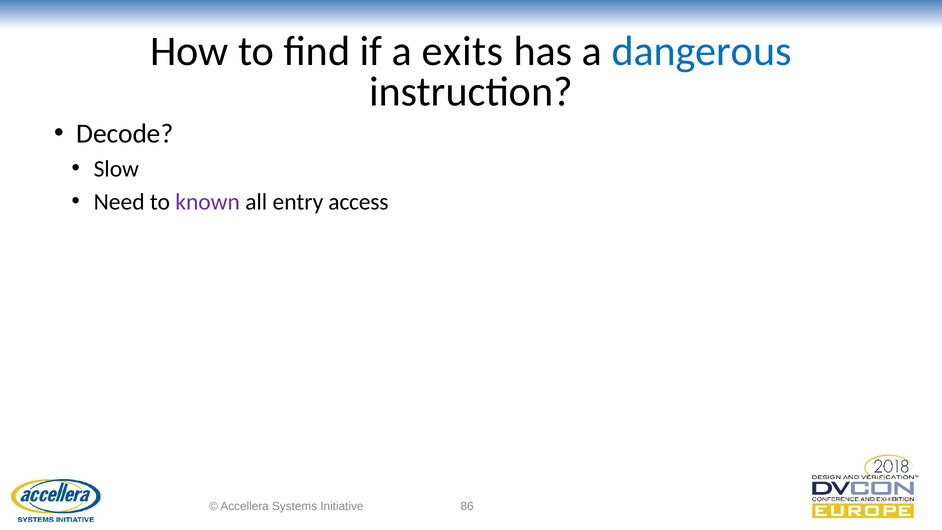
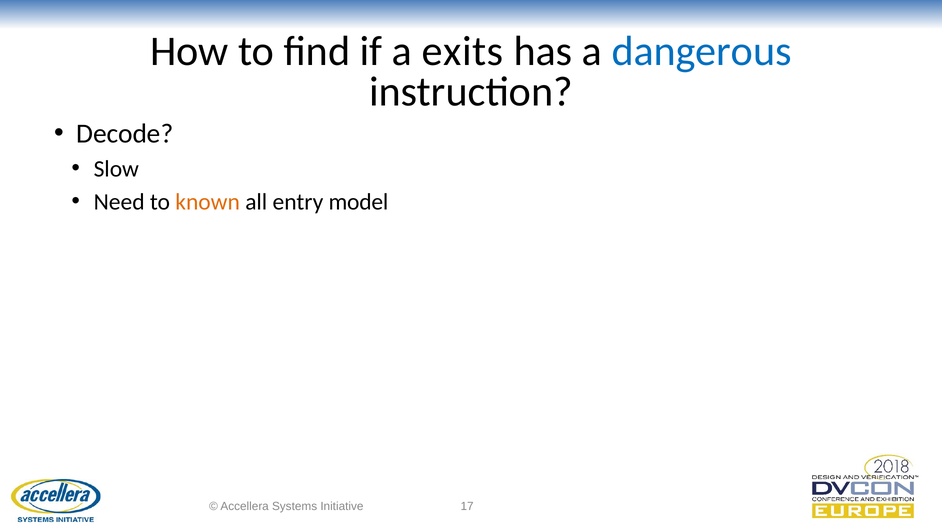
known colour: purple -> orange (208, 202)
access: access -> model (358, 202)
86: 86 -> 17 (467, 506)
